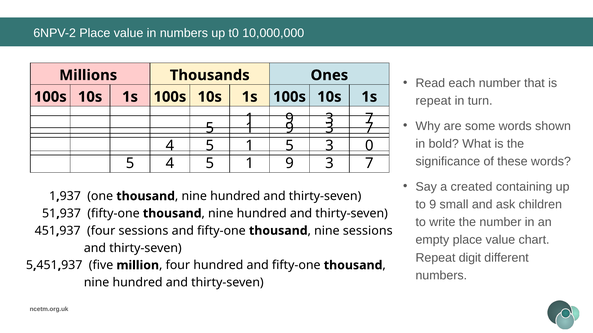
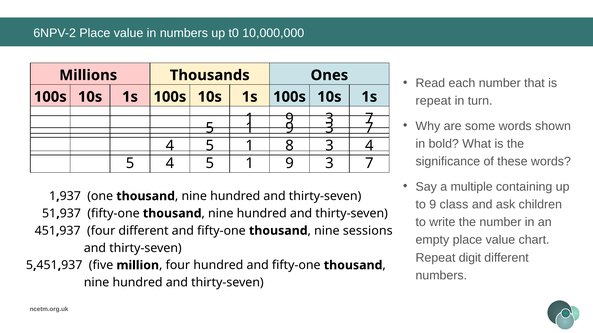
1 5: 5 -> 8 (290, 146)
3 0: 0 -> 4 (369, 146)
created: created -> multiple (472, 187)
small: small -> class (454, 205)
four sessions: sessions -> different (144, 231)
